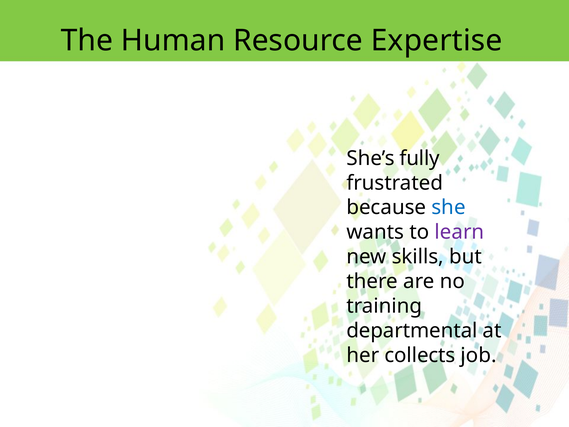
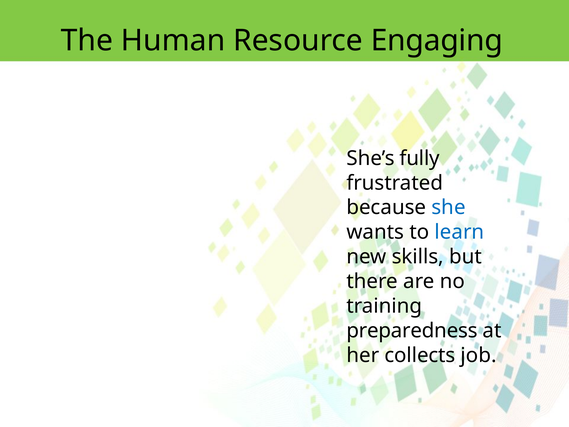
Expertise: Expertise -> Engaging (437, 40)
learn colour: purple -> blue (459, 232)
departmental: departmental -> preparedness (412, 331)
